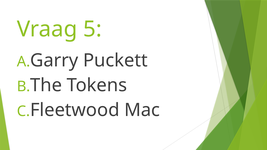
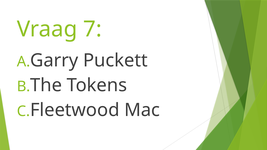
5: 5 -> 7 (92, 29)
